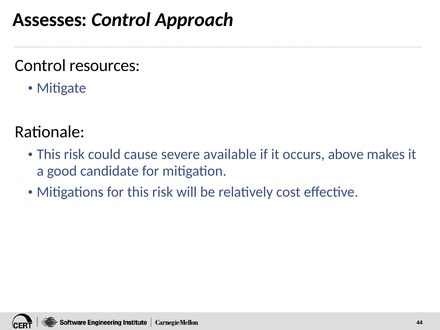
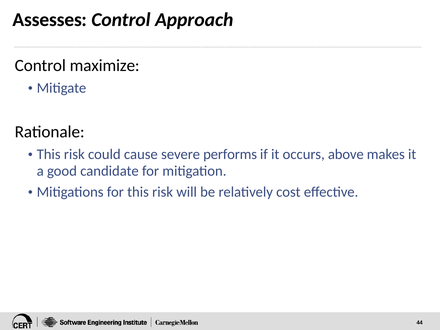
resources: resources -> maximize (105, 65)
available: available -> performs (230, 154)
